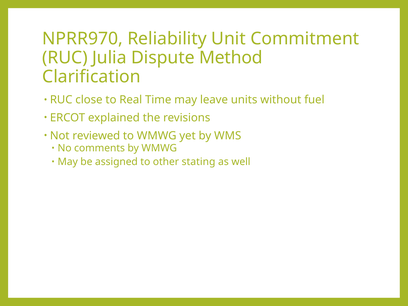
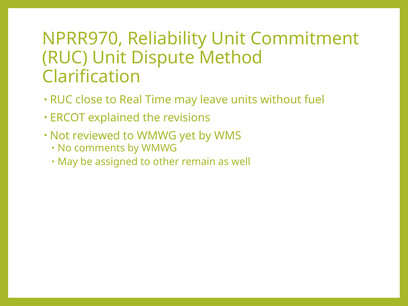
RUC Julia: Julia -> Unit (109, 58)
stating: stating -> remain (199, 162)
